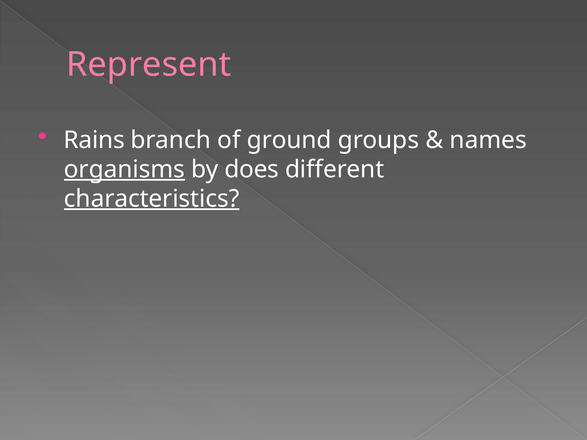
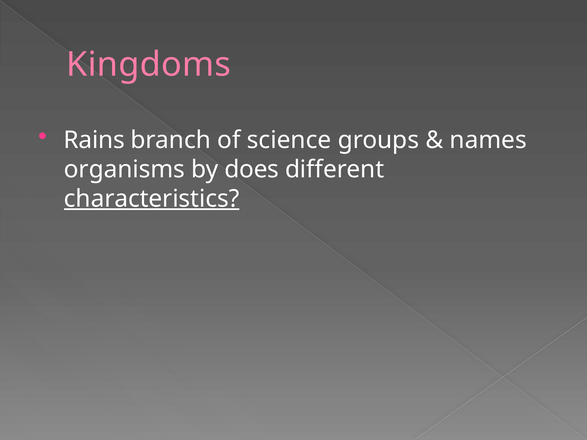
Represent: Represent -> Kingdoms (149, 64)
ground: ground -> science (289, 140)
organisms underline: present -> none (124, 169)
